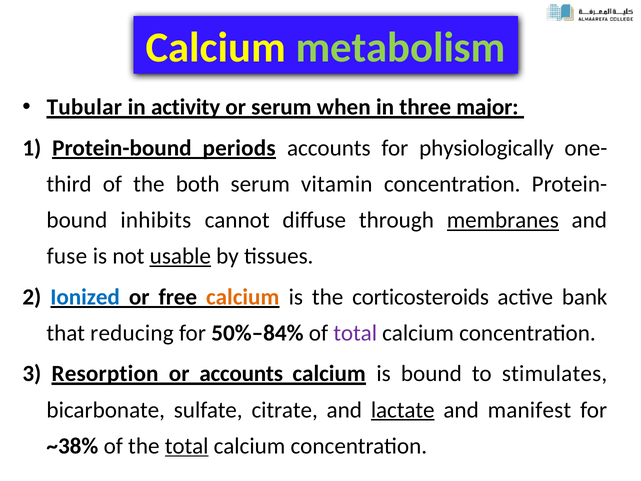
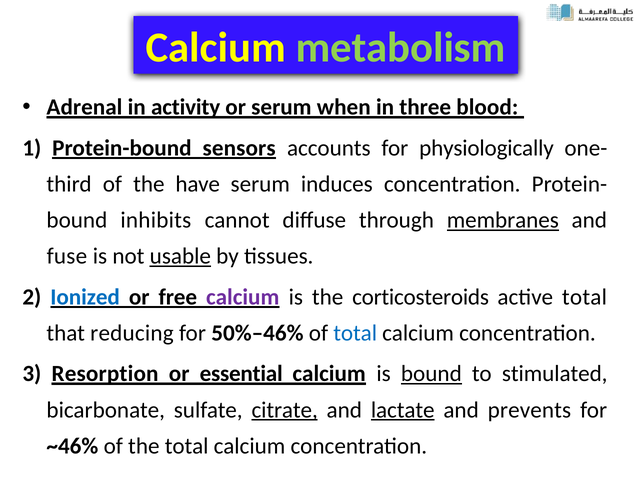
Tubular: Tubular -> Adrenal (84, 107)
major: major -> blood (487, 107)
periods: periods -> sensors (239, 148)
both: both -> have (198, 184)
vitamin: vitamin -> induces (337, 184)
calcium colour: orange -> purple (243, 297)
active bank: bank -> total (584, 297)
50%–84%: 50%–84% -> 50%–46% (257, 333)
total colour: purple -> blue (355, 333)
or accounts: accounts -> essential (241, 374)
bound underline: none -> present (431, 374)
stimulates: stimulates -> stimulated (555, 374)
citrate underline: none -> present (285, 410)
manifest: manifest -> prevents (529, 410)
~38%: ~38% -> ~46% (72, 446)
total underline: present -> none (187, 446)
